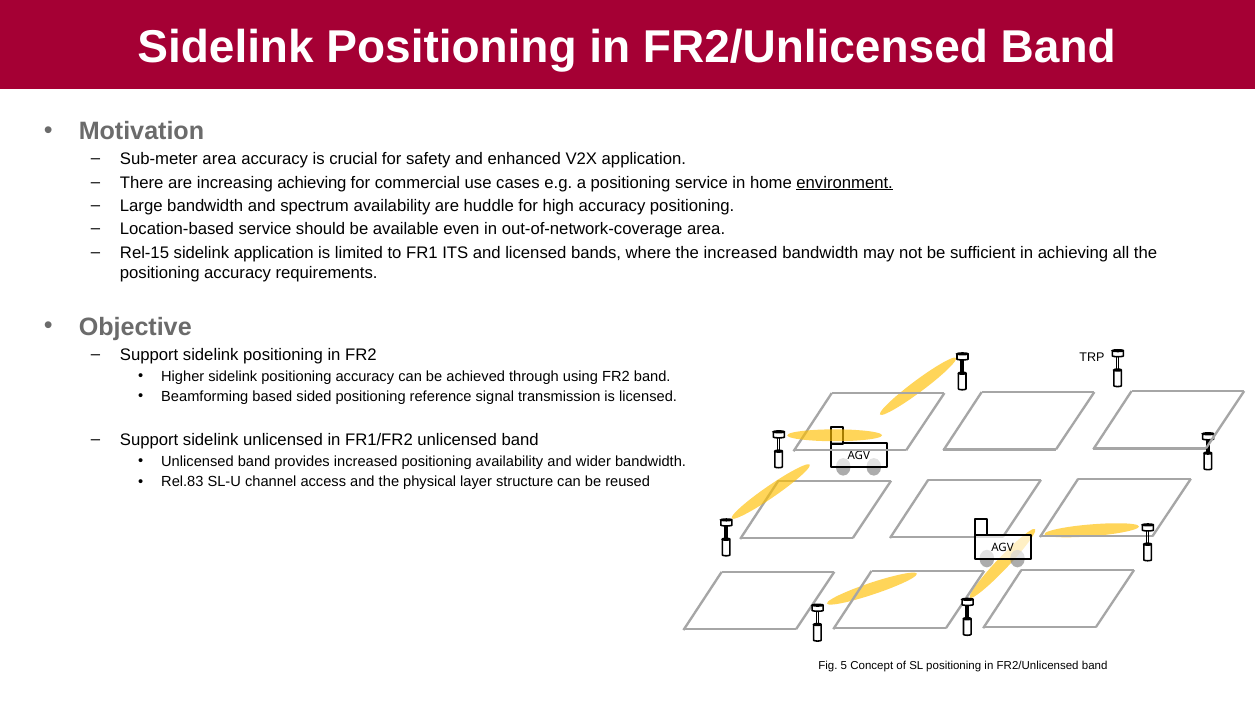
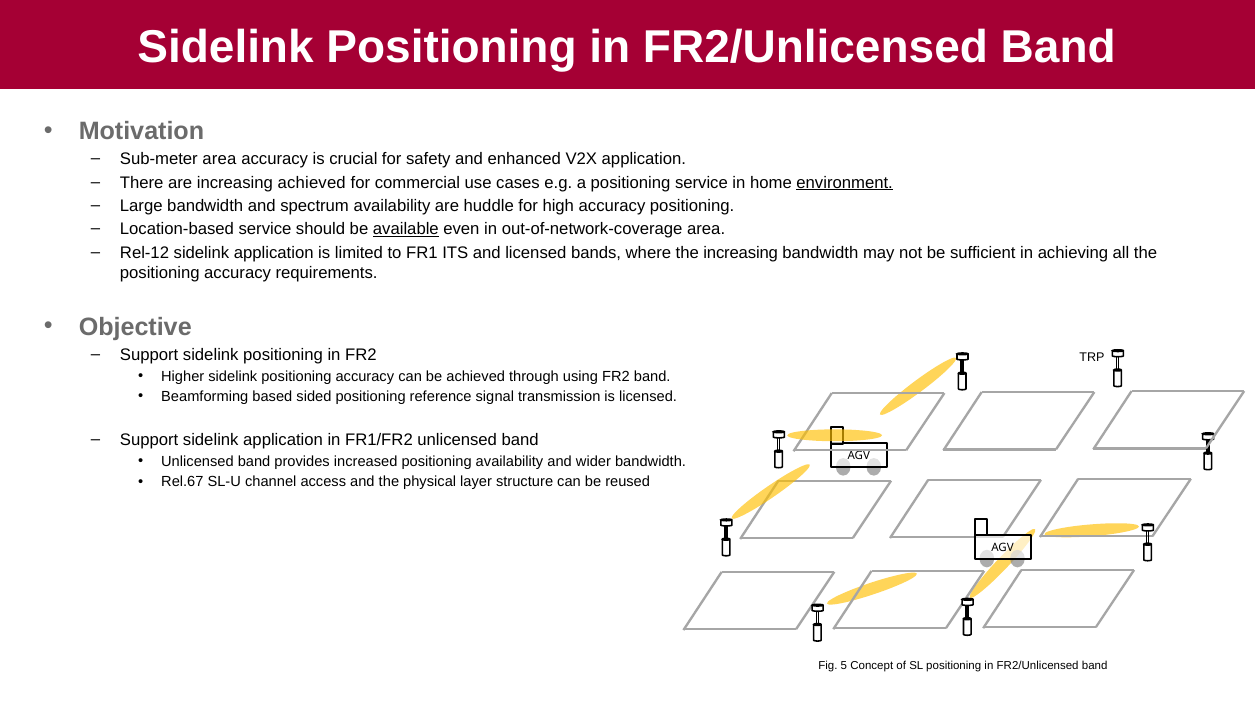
increasing achieving: achieving -> achieved (312, 183)
available underline: none -> present (406, 229)
Rel-15: Rel-15 -> Rel-12 (145, 253)
the increased: increased -> increasing (741, 253)
Support sidelink unlicensed: unlicensed -> application (283, 440)
Rel.83: Rel.83 -> Rel.67 (182, 482)
